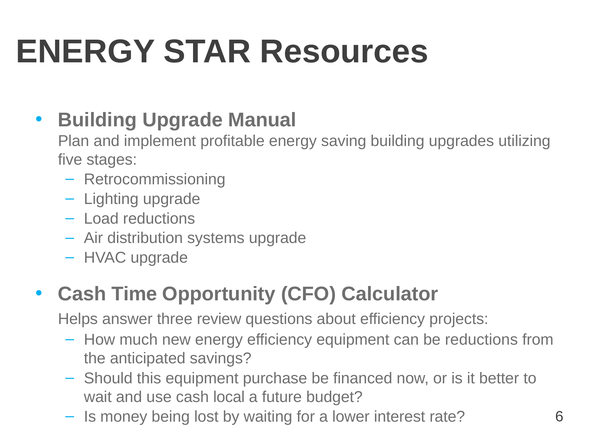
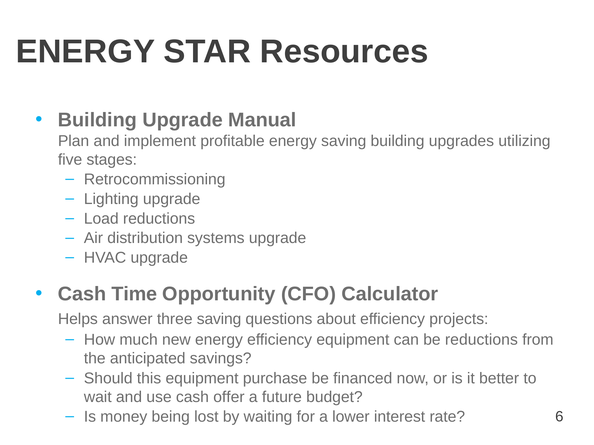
three review: review -> saving (219, 320)
local: local -> offer (229, 397)
